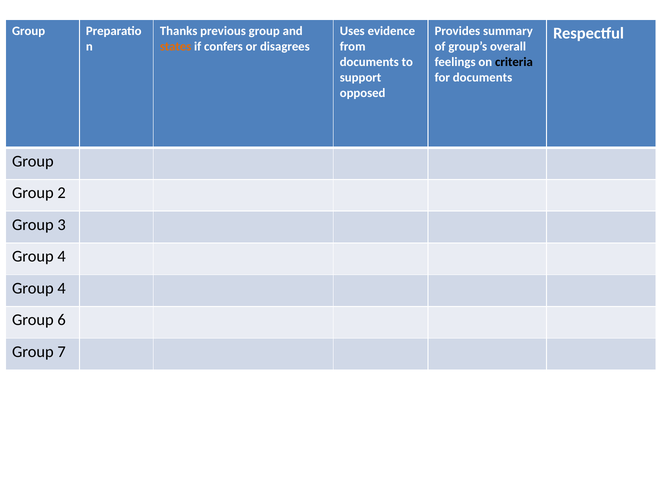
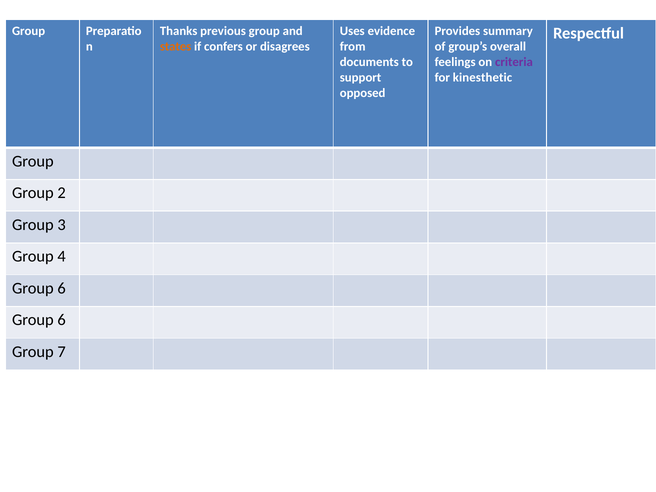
criteria colour: black -> purple (514, 62)
for documents: documents -> kinesthetic (483, 77)
4: 4 -> 6 (62, 288)
